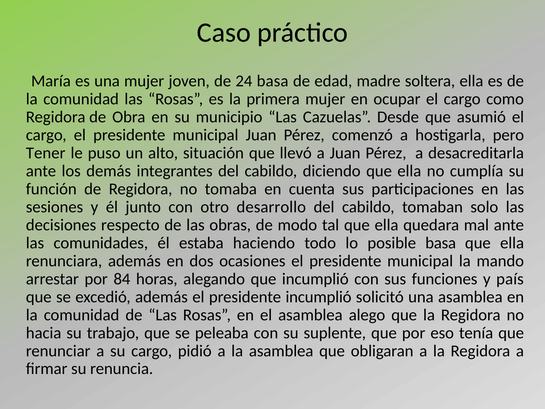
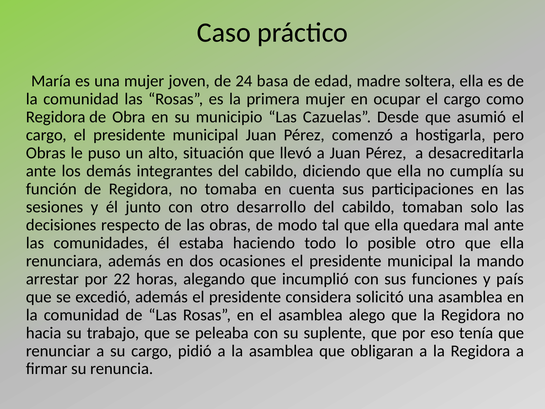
Tener: Tener -> Obras (46, 153)
posible basa: basa -> otro (440, 243)
84: 84 -> 22 (122, 279)
presidente incumplió: incumplió -> considera (318, 297)
